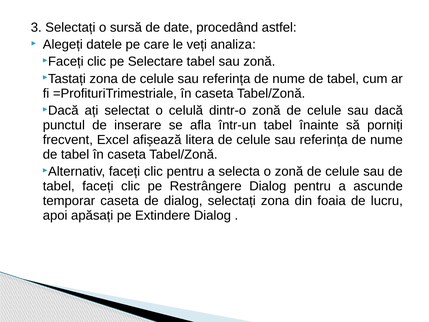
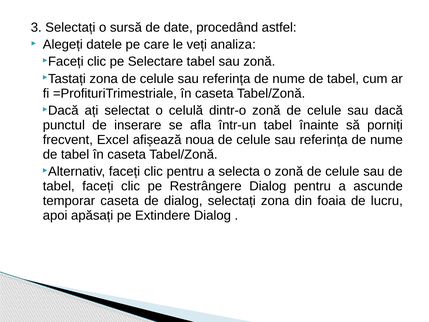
litera: litera -> noua (200, 140)
